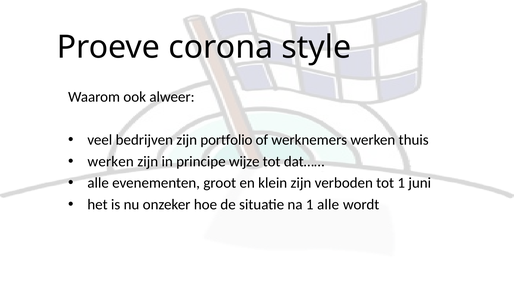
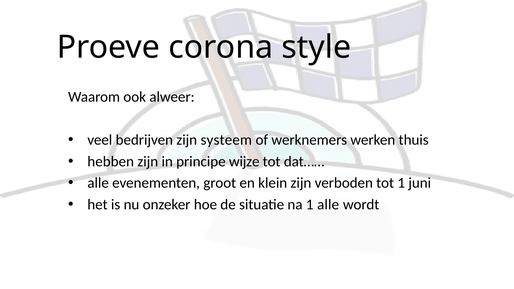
portfolio: portfolio -> systeem (226, 140)
werken: werken -> hebben (111, 161)
